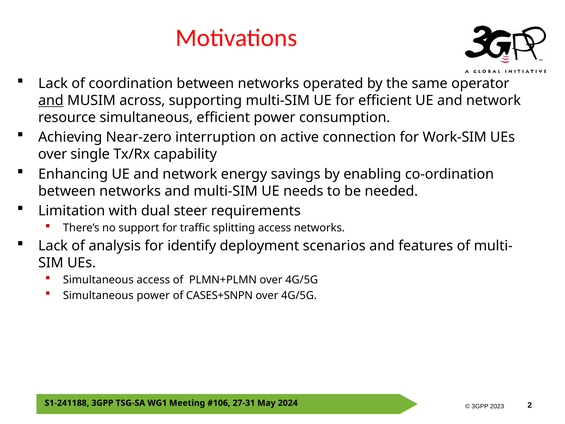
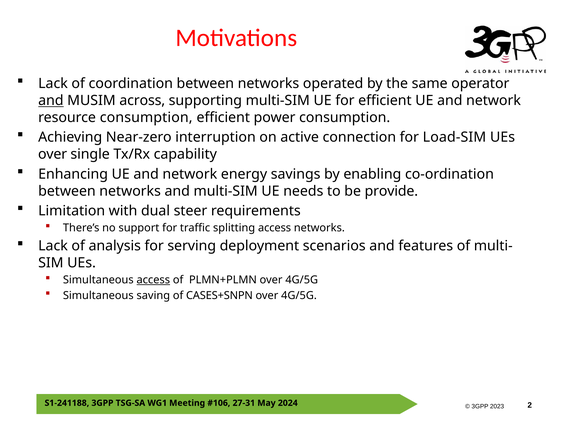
resource simultaneous: simultaneous -> consumption (146, 117)
Work-SIM: Work-SIM -> Load-SIM (454, 137)
needed: needed -> provide (391, 191)
identify: identify -> serving (192, 246)
access underline: none -> present (153, 280)
Simultaneous power: power -> saving (153, 295)
